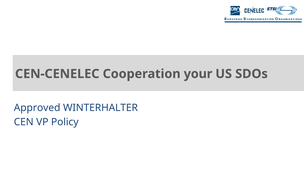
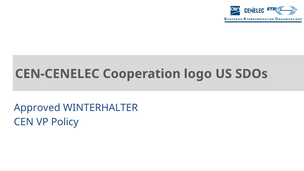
your: your -> logo (198, 74)
